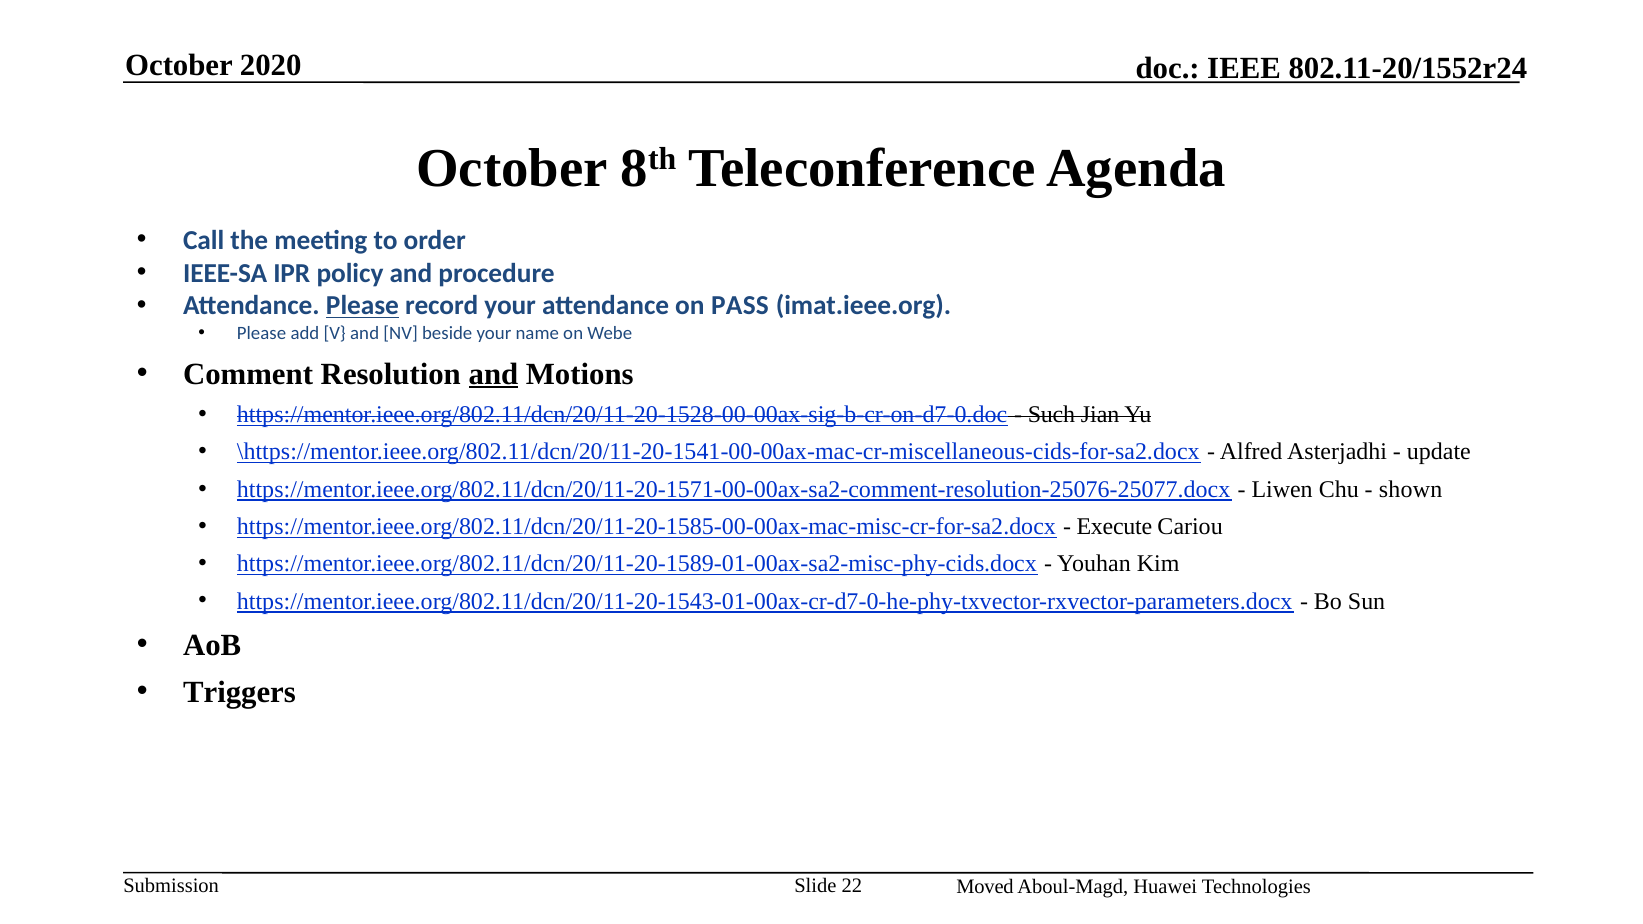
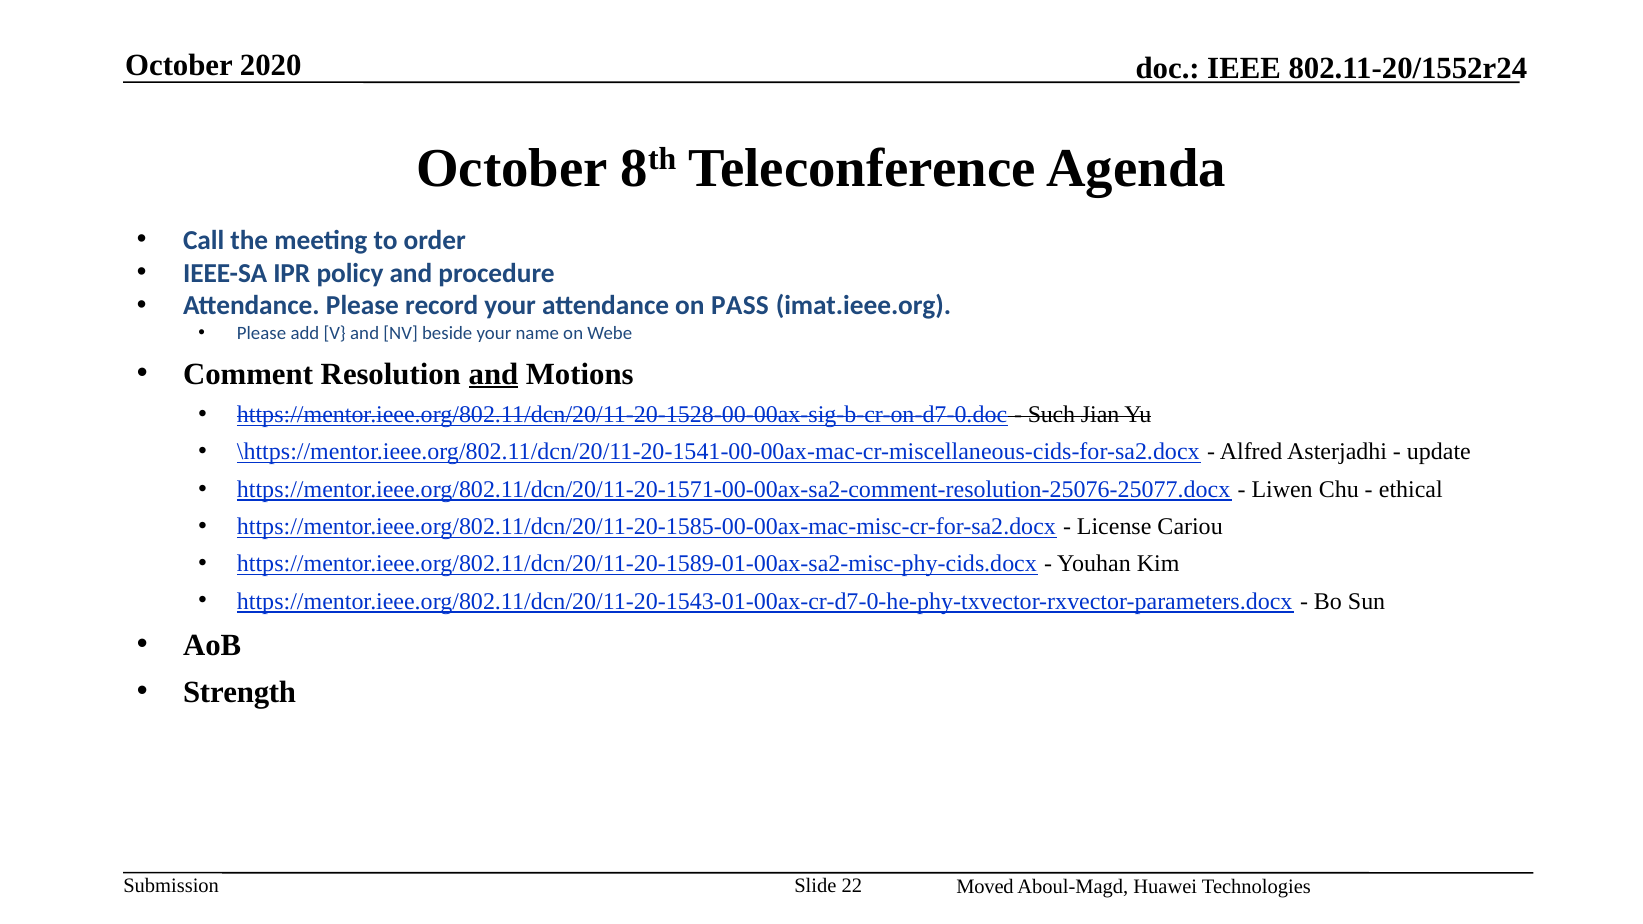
Please underline: present -> none (362, 306)
shown: shown -> ethical (1411, 489)
Execute: Execute -> License (1114, 527)
Triggers: Triggers -> Strength (240, 692)
